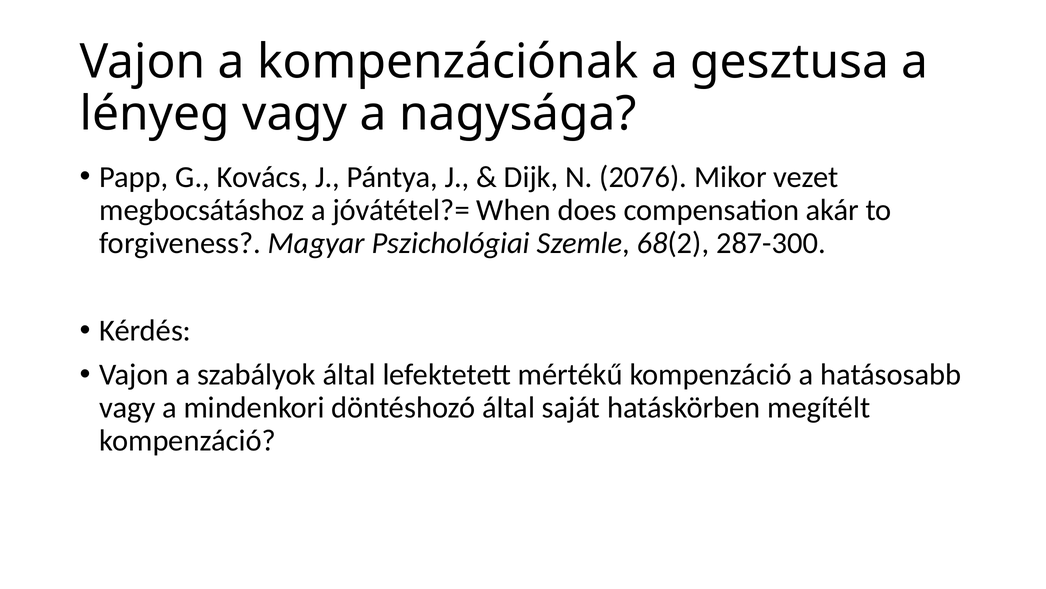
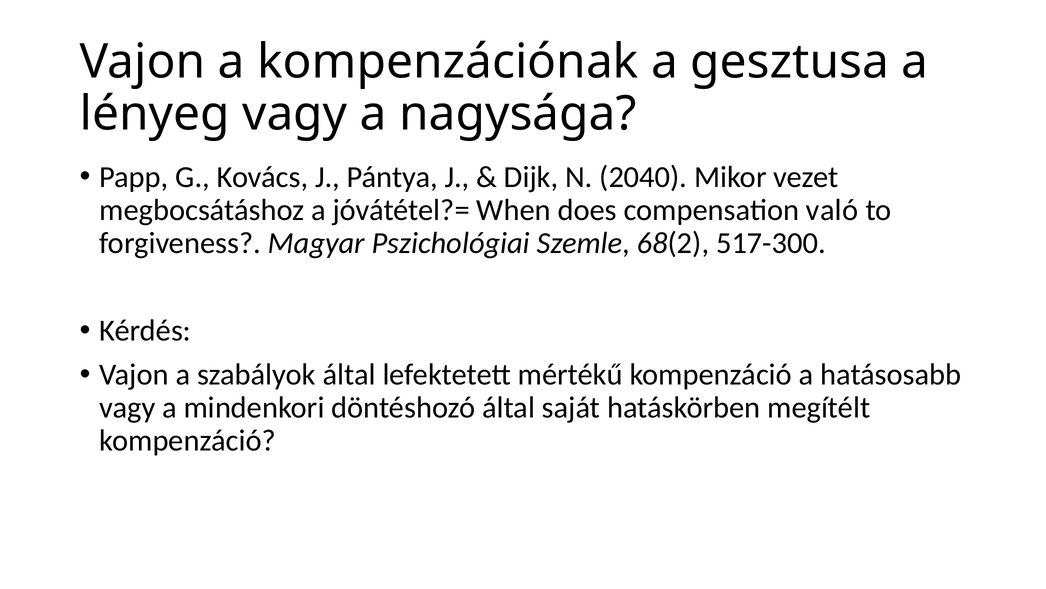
2076: 2076 -> 2040 (643, 177)
akár: akár -> való (832, 210)
287-300: 287-300 -> 517-300 (771, 243)
